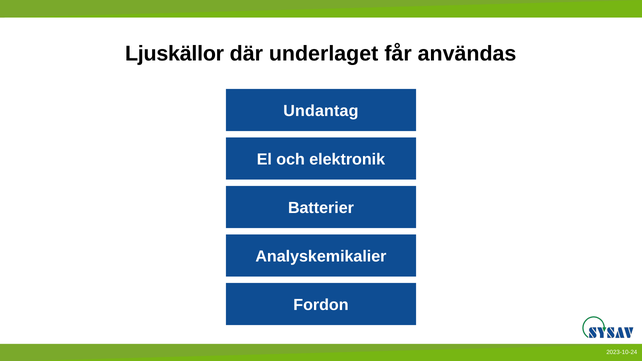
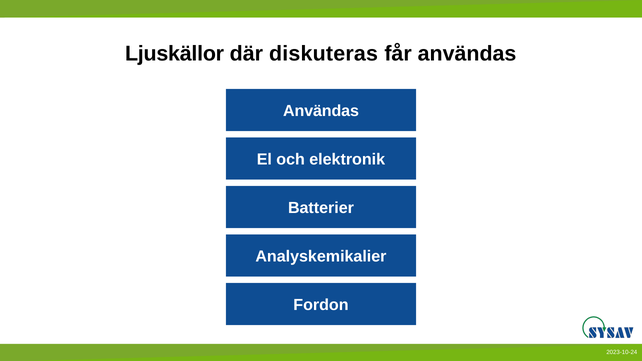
underlaget: underlaget -> diskuteras (324, 54)
Undantag: Undantag -> Användas (321, 111)
